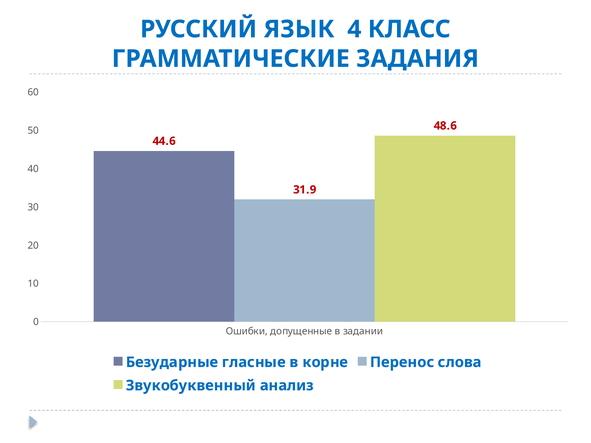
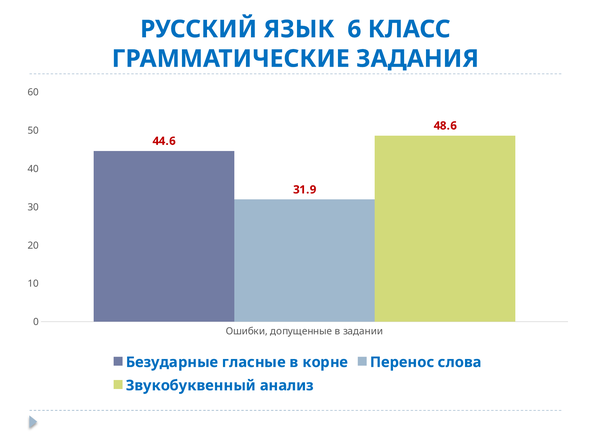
4: 4 -> 6 (354, 29)
